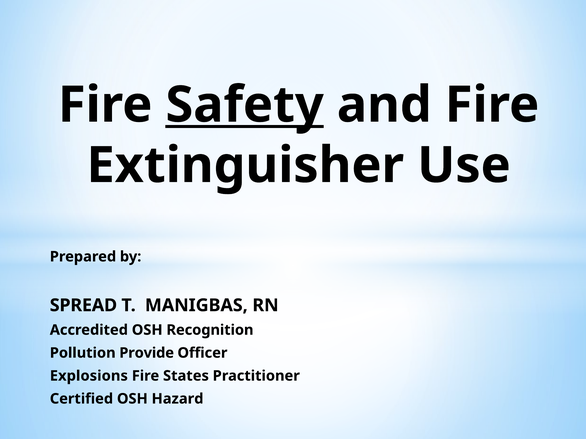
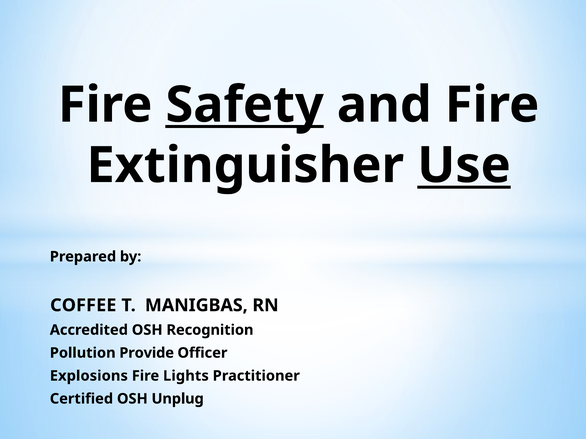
Use underline: none -> present (464, 166)
SPREAD: SPREAD -> COFFEE (83, 306)
States: States -> Lights (186, 376)
Hazard: Hazard -> Unplug (178, 399)
